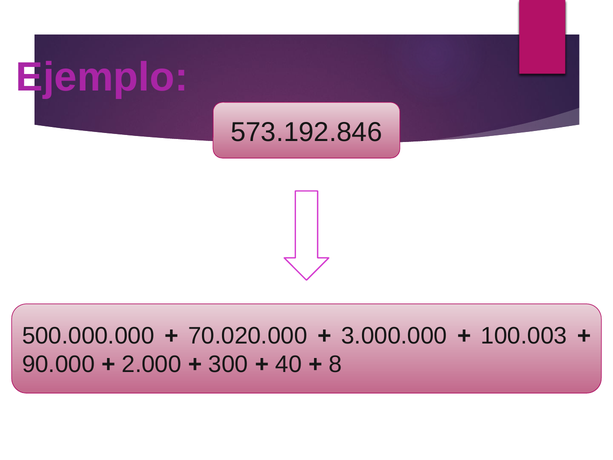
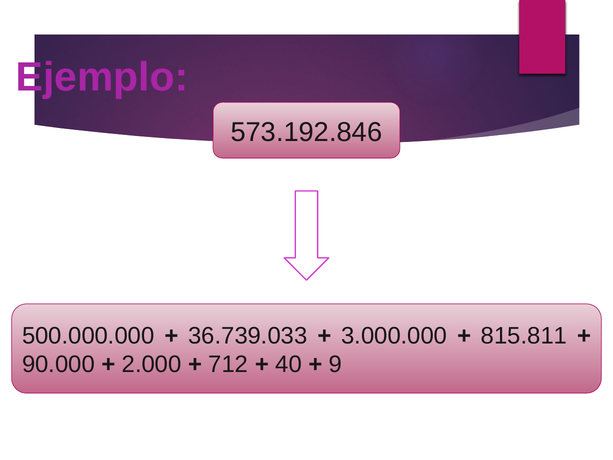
70.020.000: 70.020.000 -> 36.739.033 (248, 336)
100.003: 100.003 -> 815.811 (524, 336)
300: 300 -> 712 (228, 364)
8: 8 -> 9 (335, 364)
